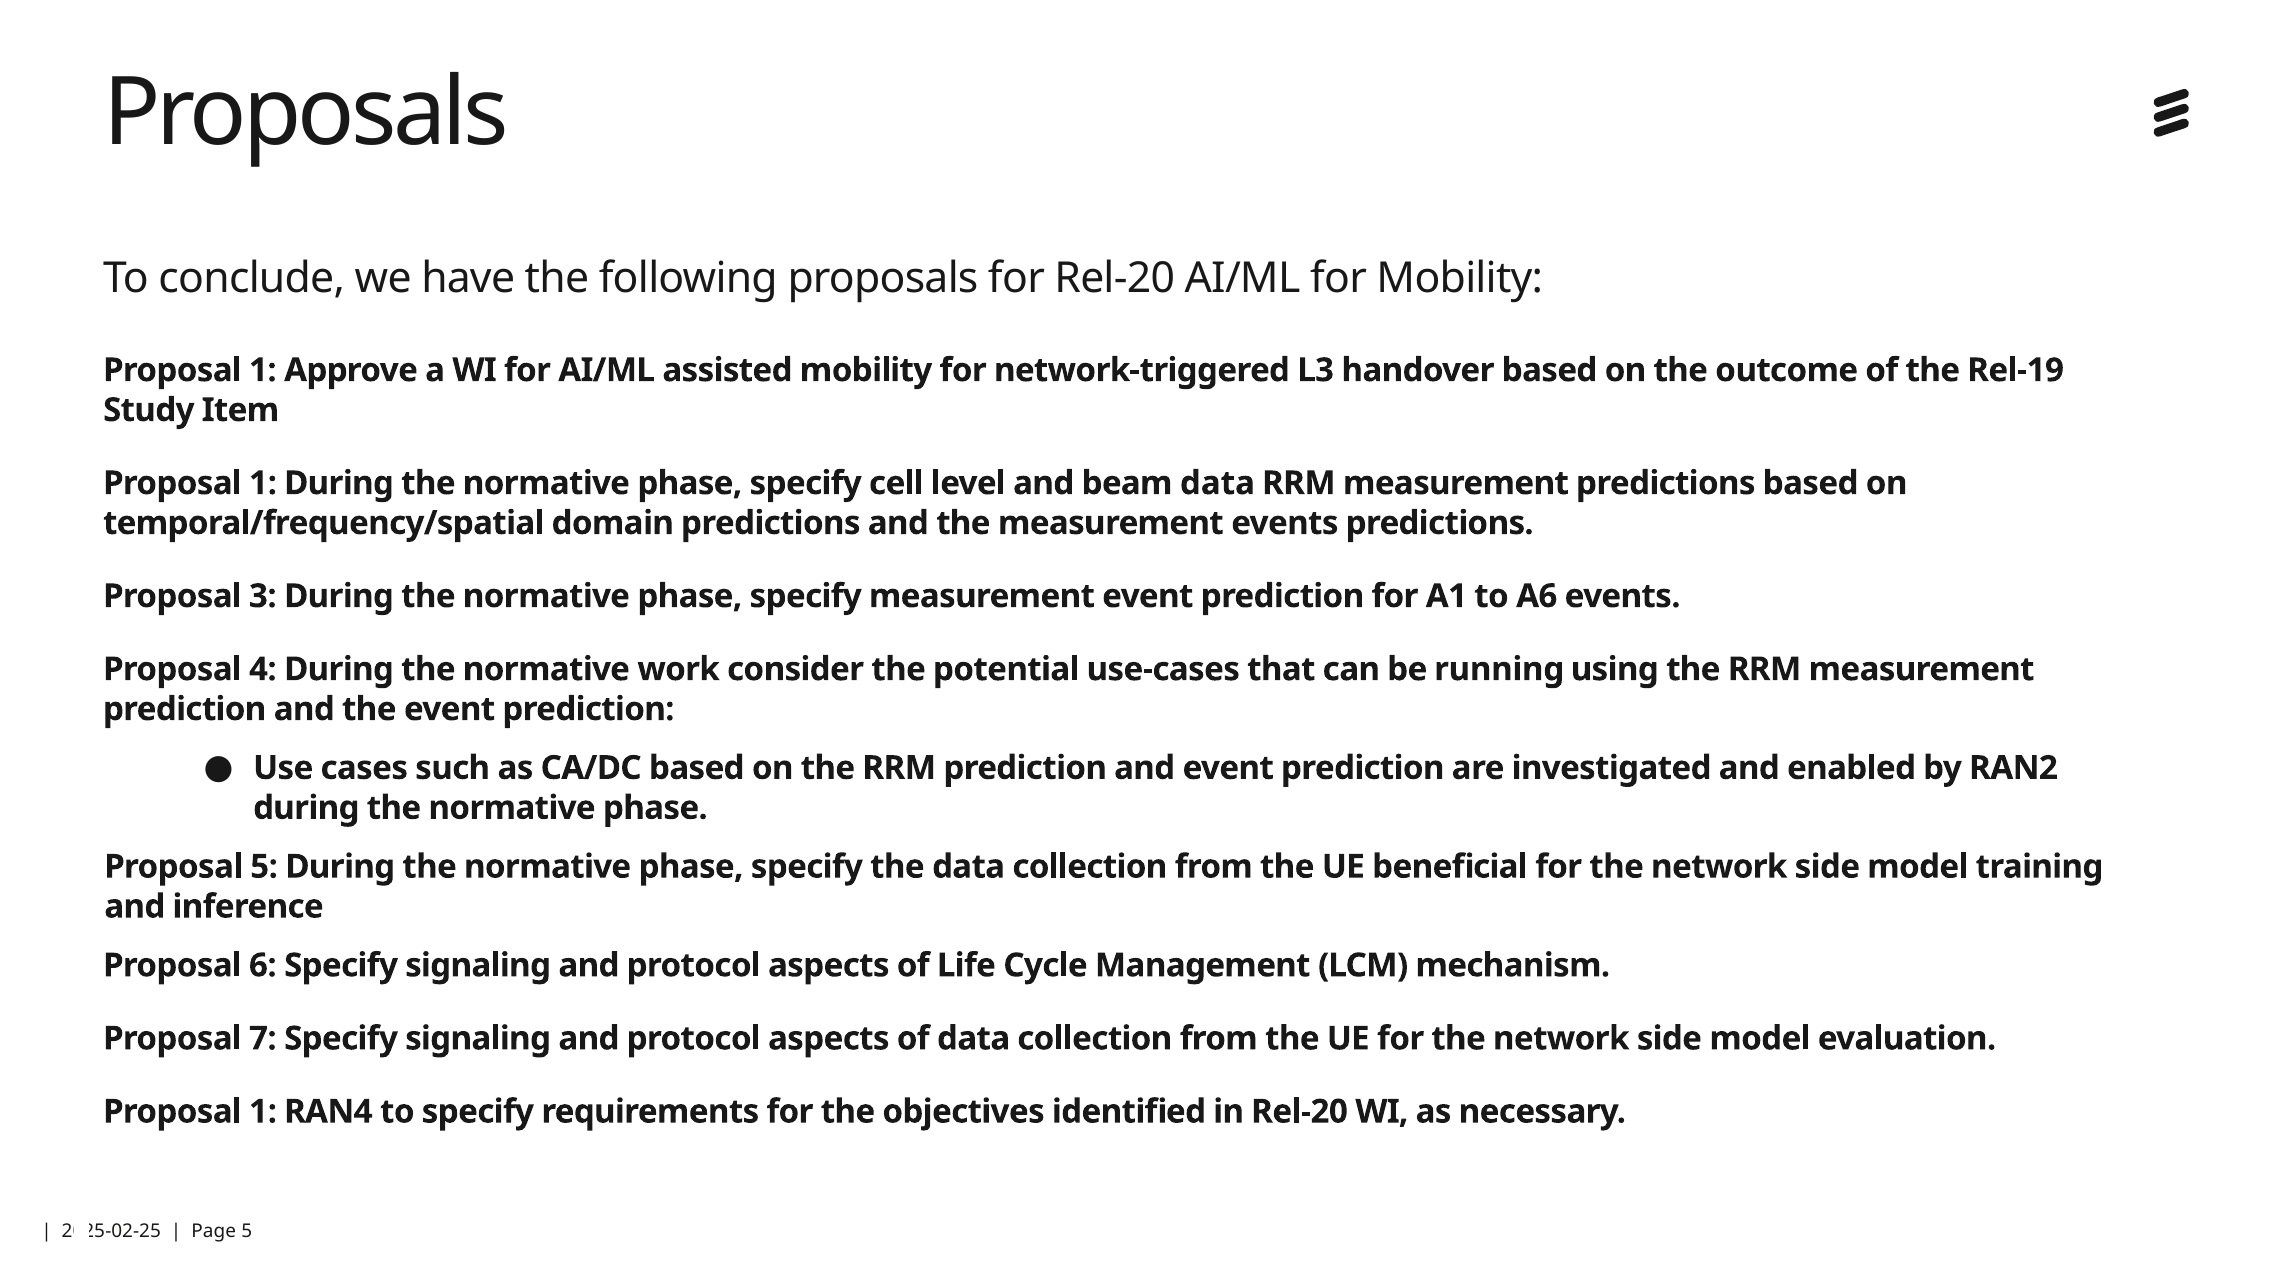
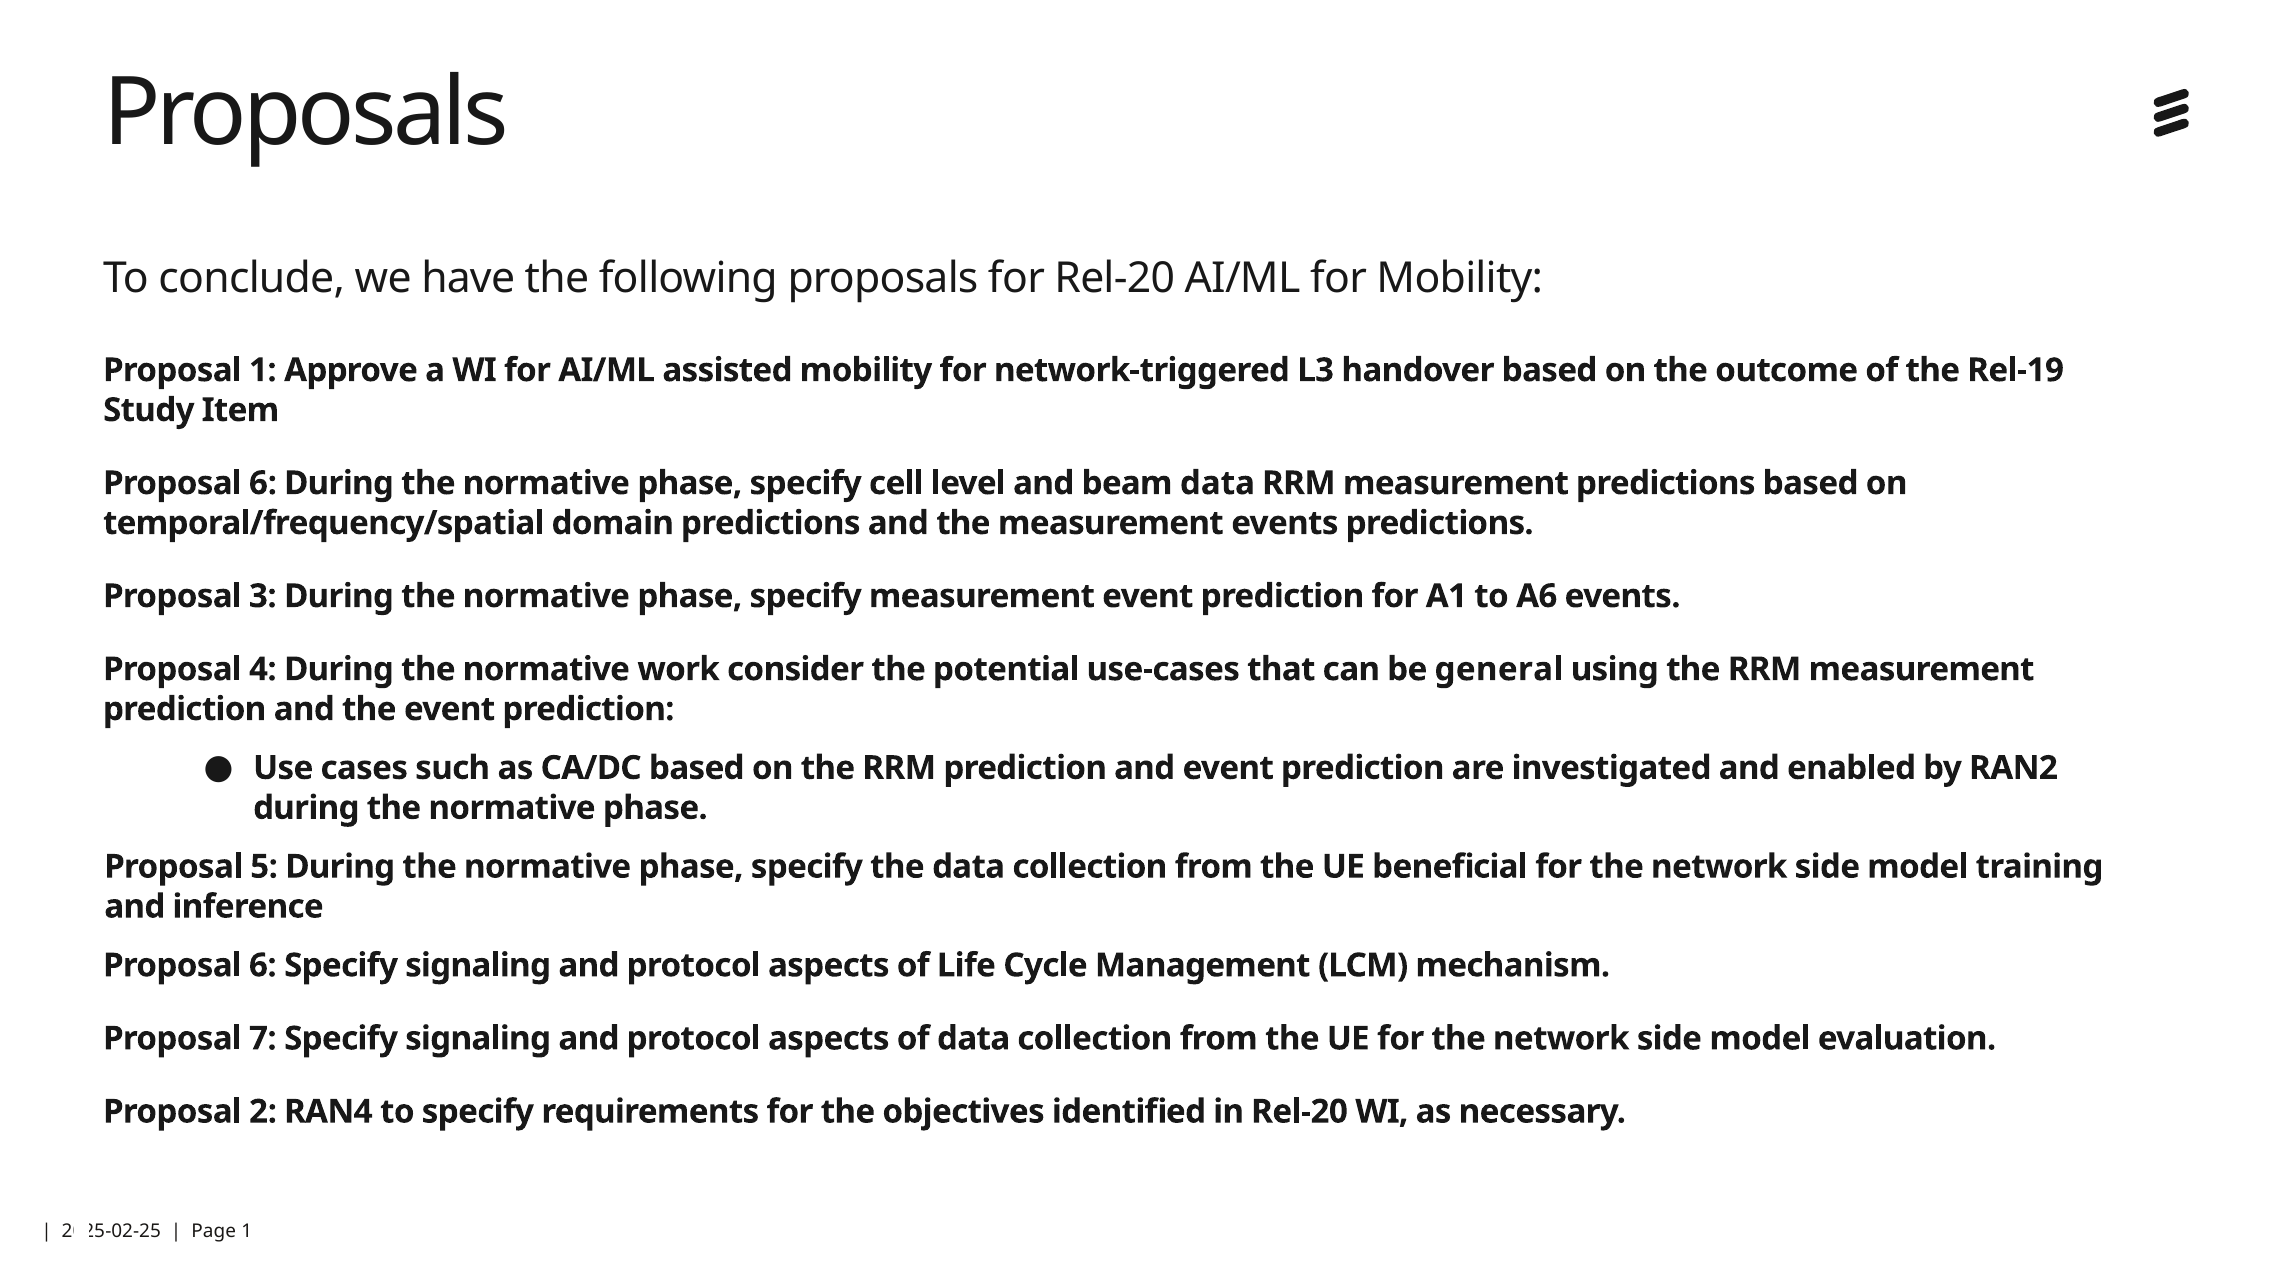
1: 1 -> 6 (263, 483)
running: running -> general (1499, 669)
1: 1 -> 2 (263, 1112)
5: 5 -> 1 (247, 1232)
